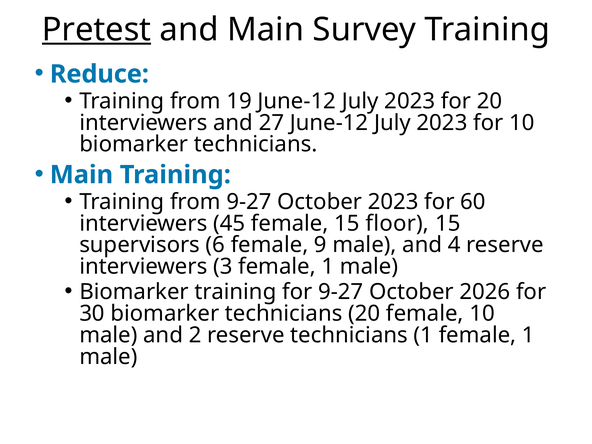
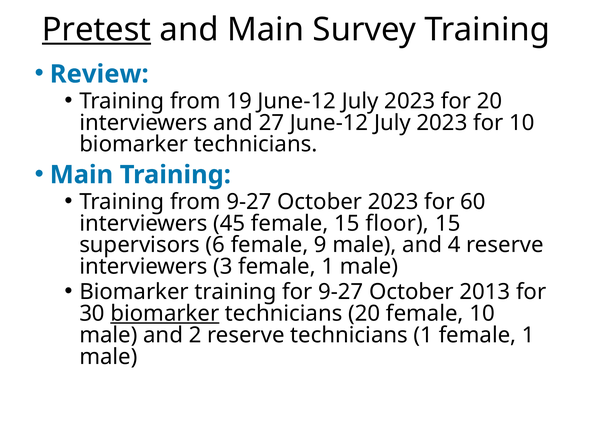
Reduce: Reduce -> Review (99, 74)
2026: 2026 -> 2013 (485, 292)
biomarker underline: none -> present (165, 313)
